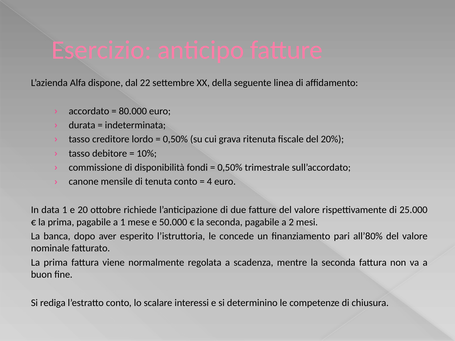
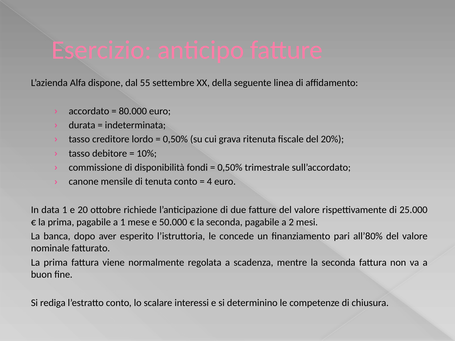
22: 22 -> 55 (145, 83)
